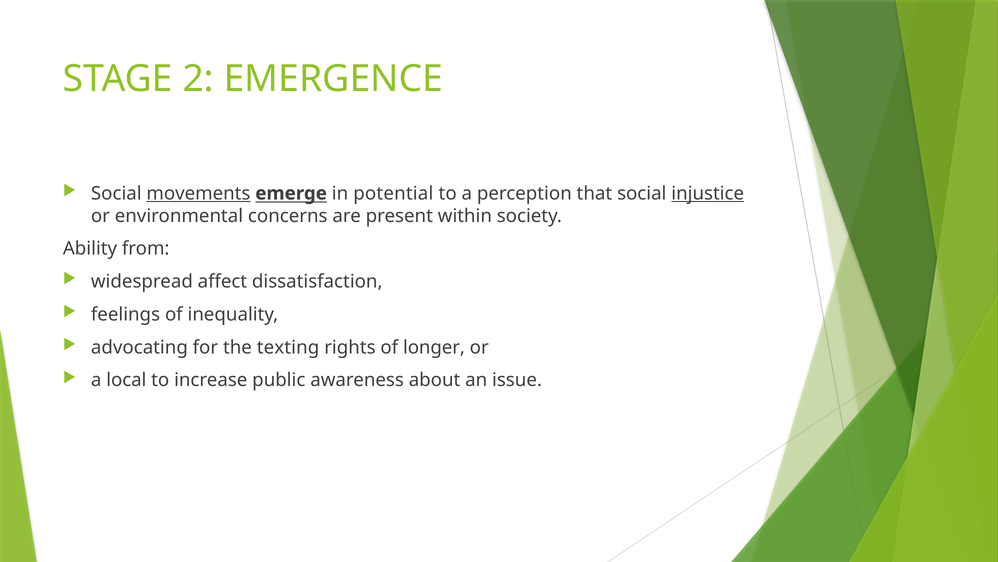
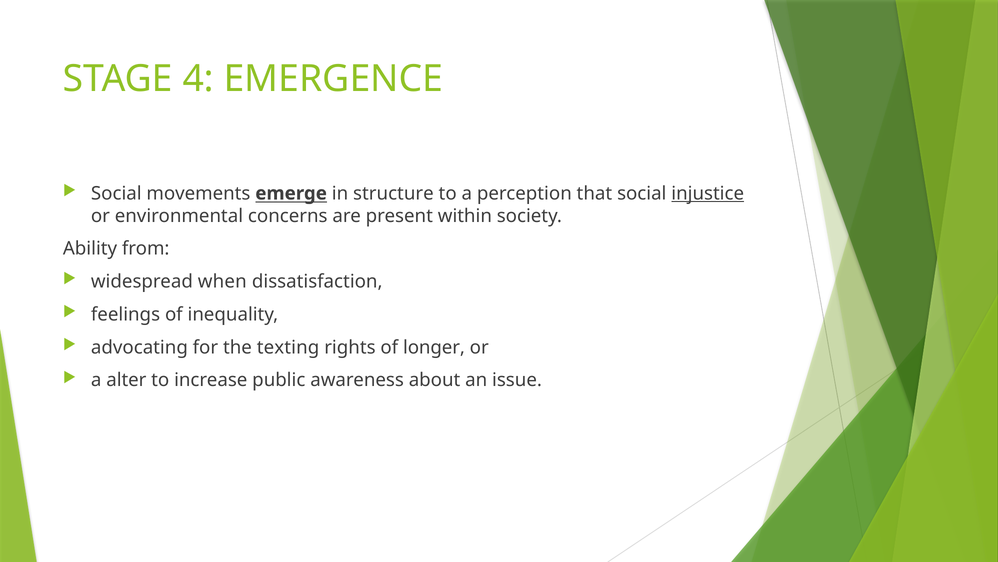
2: 2 -> 4 (198, 79)
movements underline: present -> none (198, 193)
potential: potential -> structure (393, 193)
affect: affect -> when (222, 281)
local: local -> alter (126, 380)
